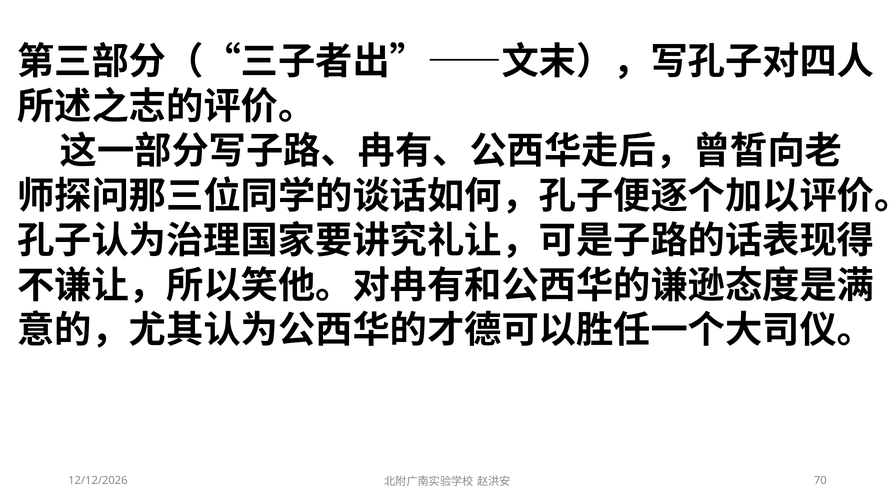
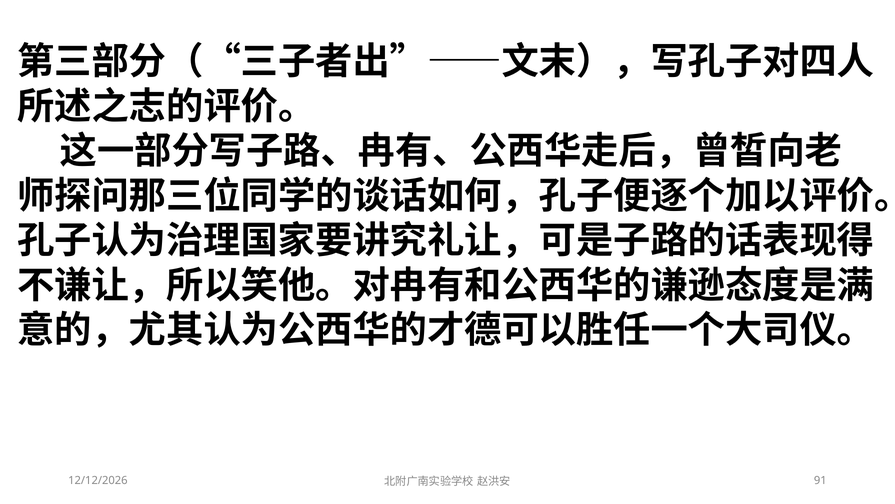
70: 70 -> 91 (820, 480)
